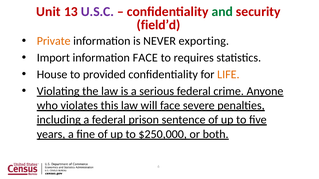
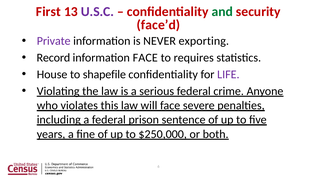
Unit: Unit -> First (48, 12)
field’d: field’d -> face’d (158, 25)
Private colour: orange -> purple (54, 41)
Import: Import -> Record (53, 58)
provided: provided -> shapefile (104, 75)
LIFE colour: orange -> purple (228, 75)
